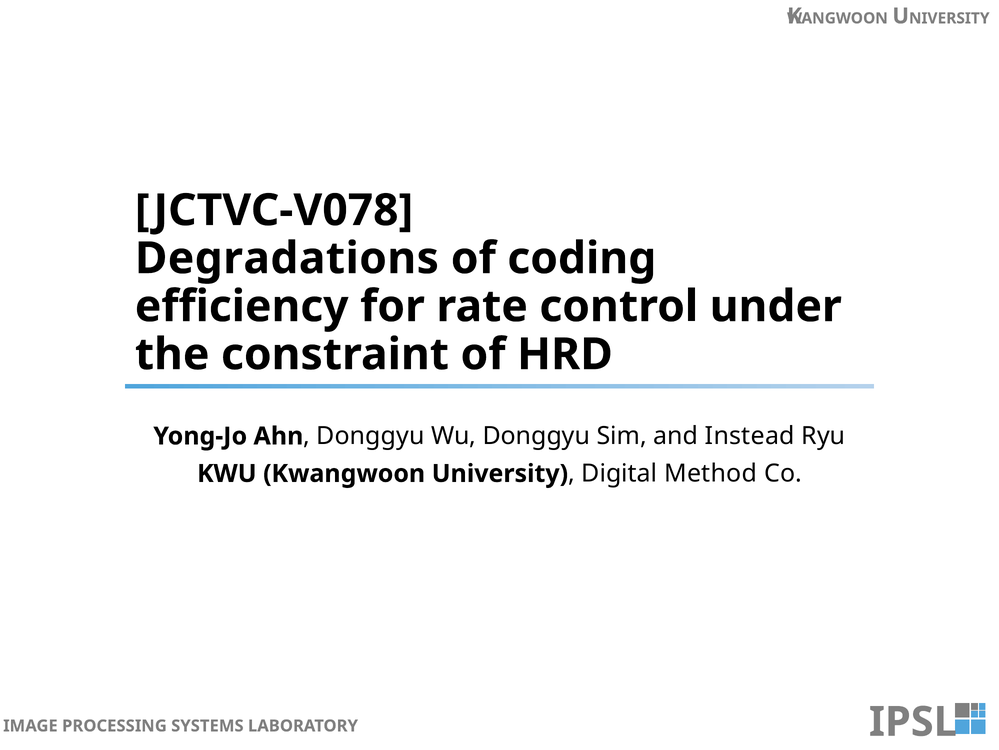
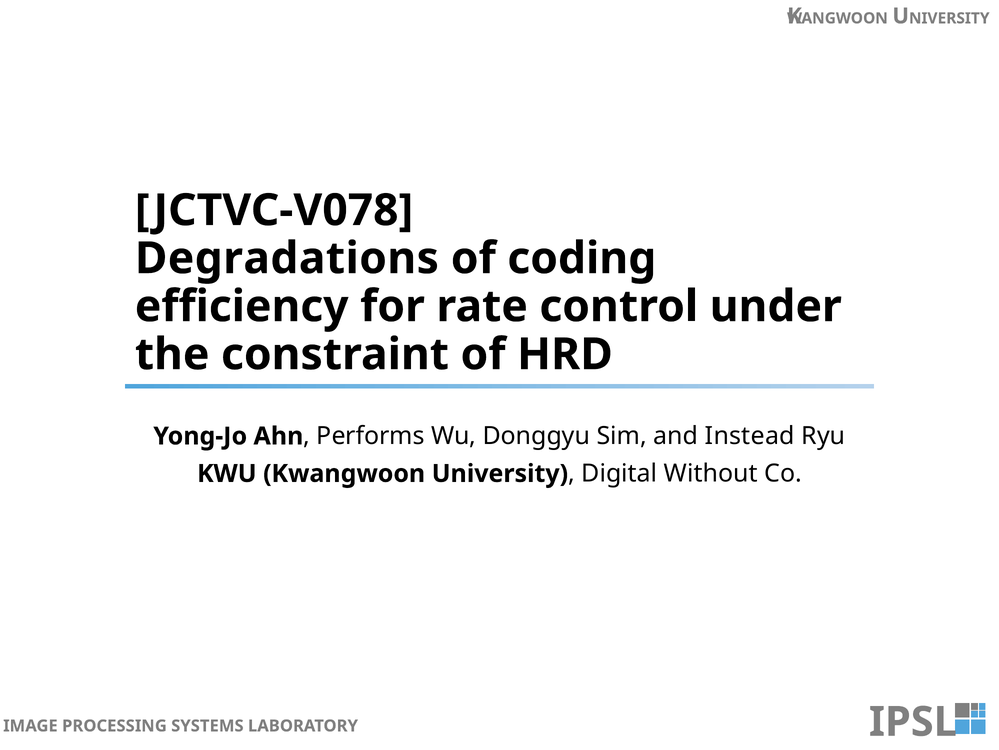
Donggyu: Donggyu -> Performs (371, 436)
Method: Method -> Without (711, 473)
